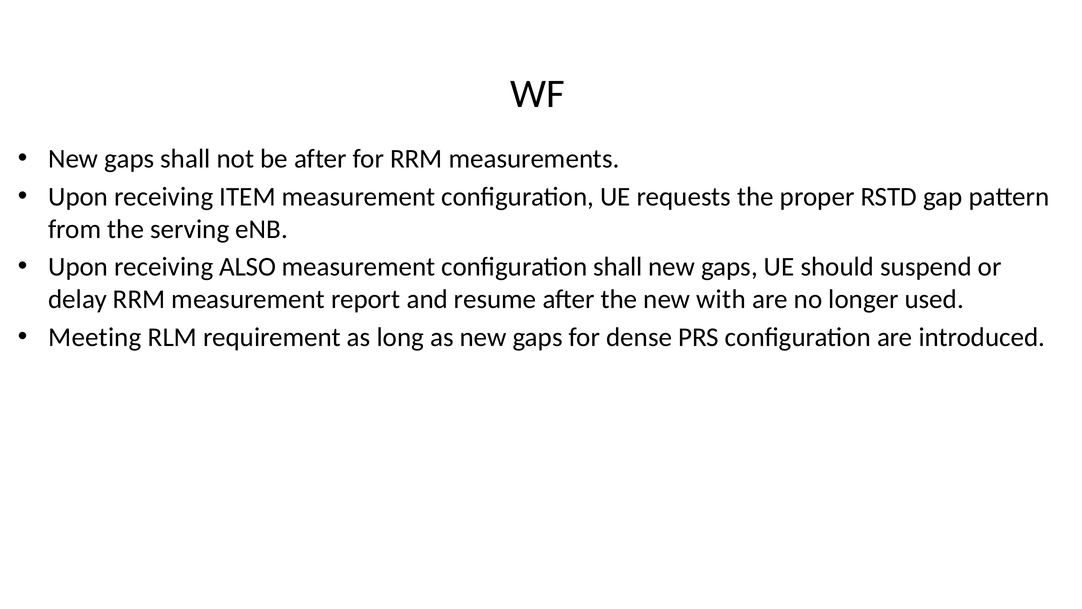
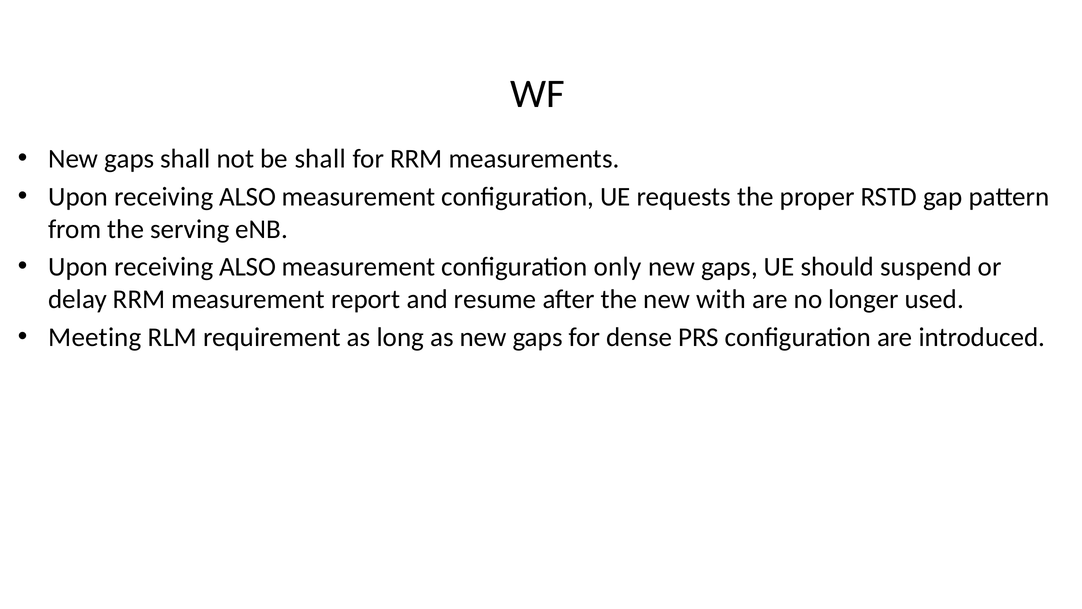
be after: after -> shall (320, 159)
ITEM: ITEM -> ALSO (248, 196)
configuration shall: shall -> only (618, 267)
